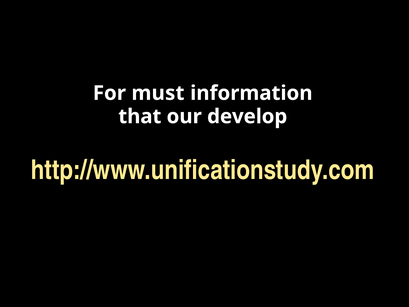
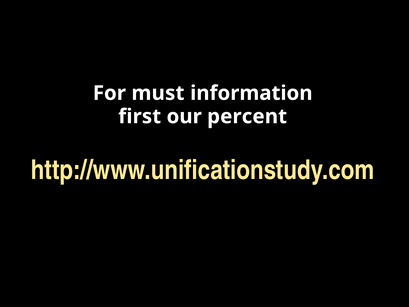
that: that -> first (140, 116)
develop: develop -> percent (247, 116)
